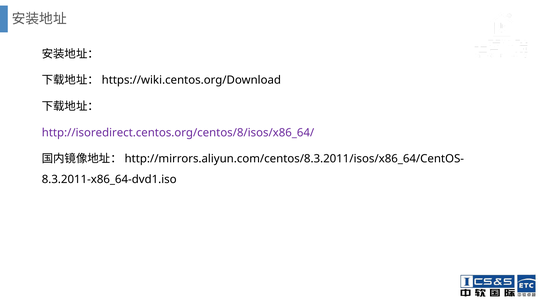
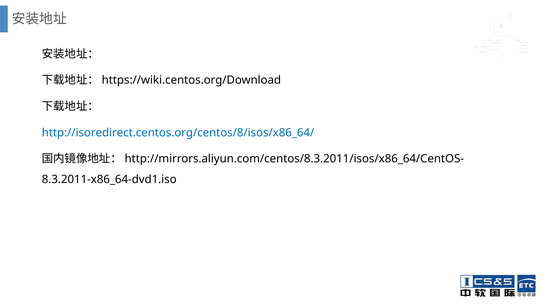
http://isoredirect.centos.org/centos/8/isos/x86_64/ colour: purple -> blue (178, 133)
